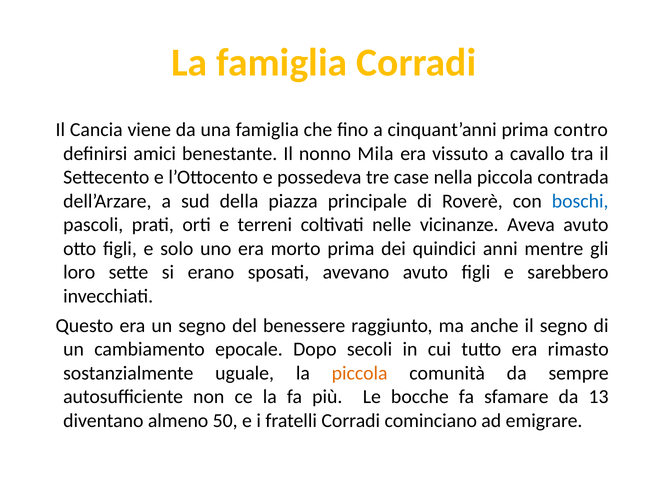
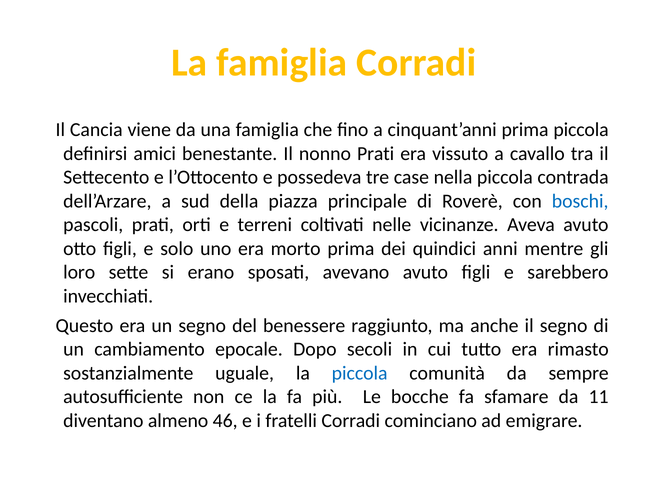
prima contro: contro -> piccola (581, 130)
nonno Mila: Mila -> Prati (376, 154)
piccola colour: orange -> blue (360, 373)
13: 13 -> 11 (599, 397)
50: 50 -> 46 (225, 421)
